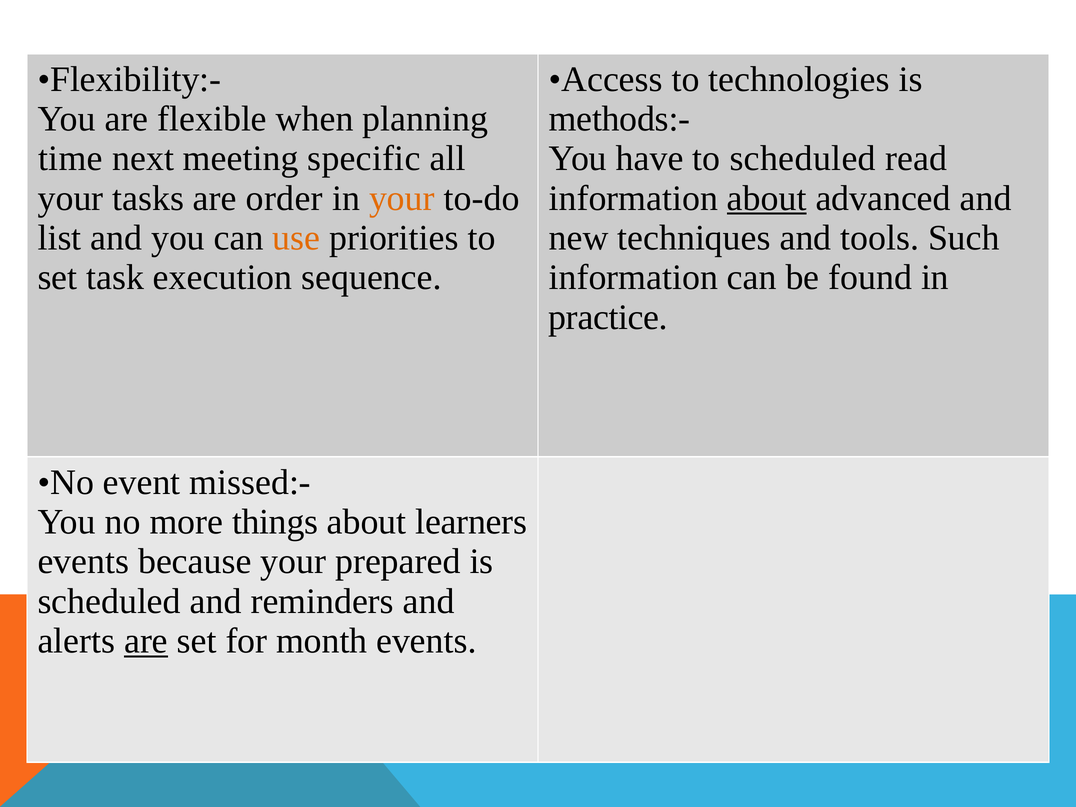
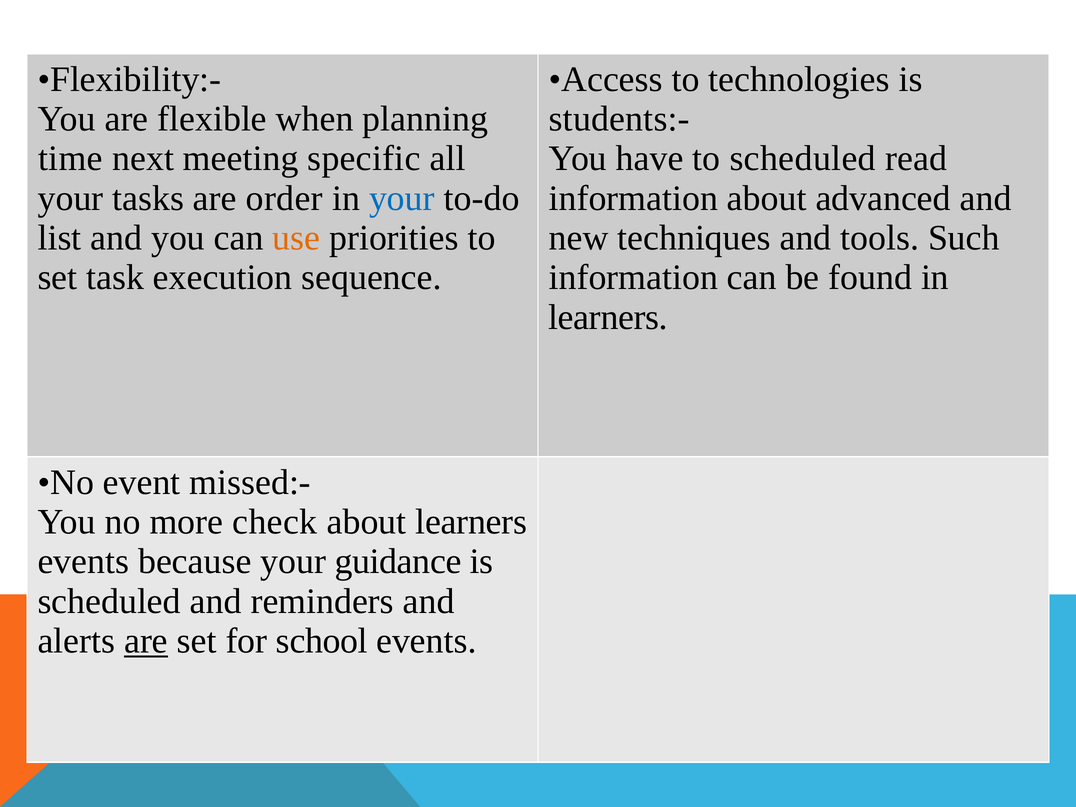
methods:-: methods:- -> students:- (619, 119)
your colour: orange -> blue (402, 198)
about underline: present -> none (767, 198)
practice: practice -> learners (608, 317)
things: things -> check (275, 522)
prepared: prepared -> guidance (398, 562)
month: month -> school (322, 641)
